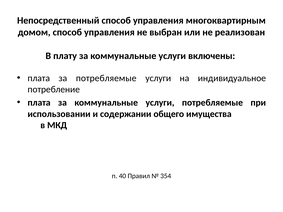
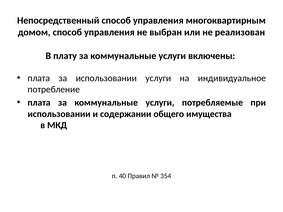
за потребляемые: потребляемые -> использовании (106, 78)
